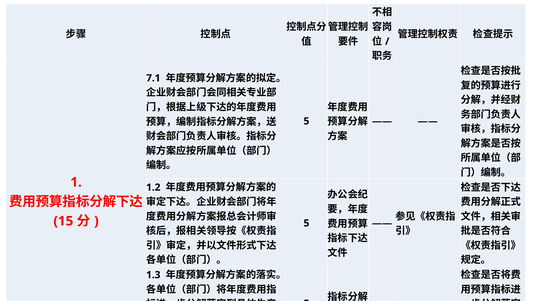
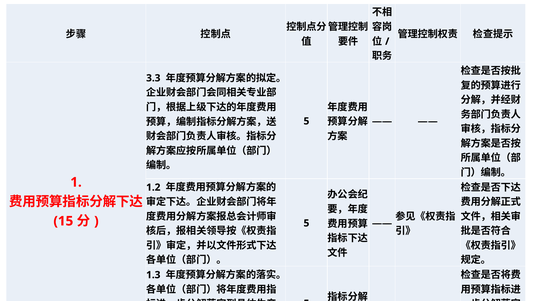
7.1: 7.1 -> 3.3 (153, 78)
